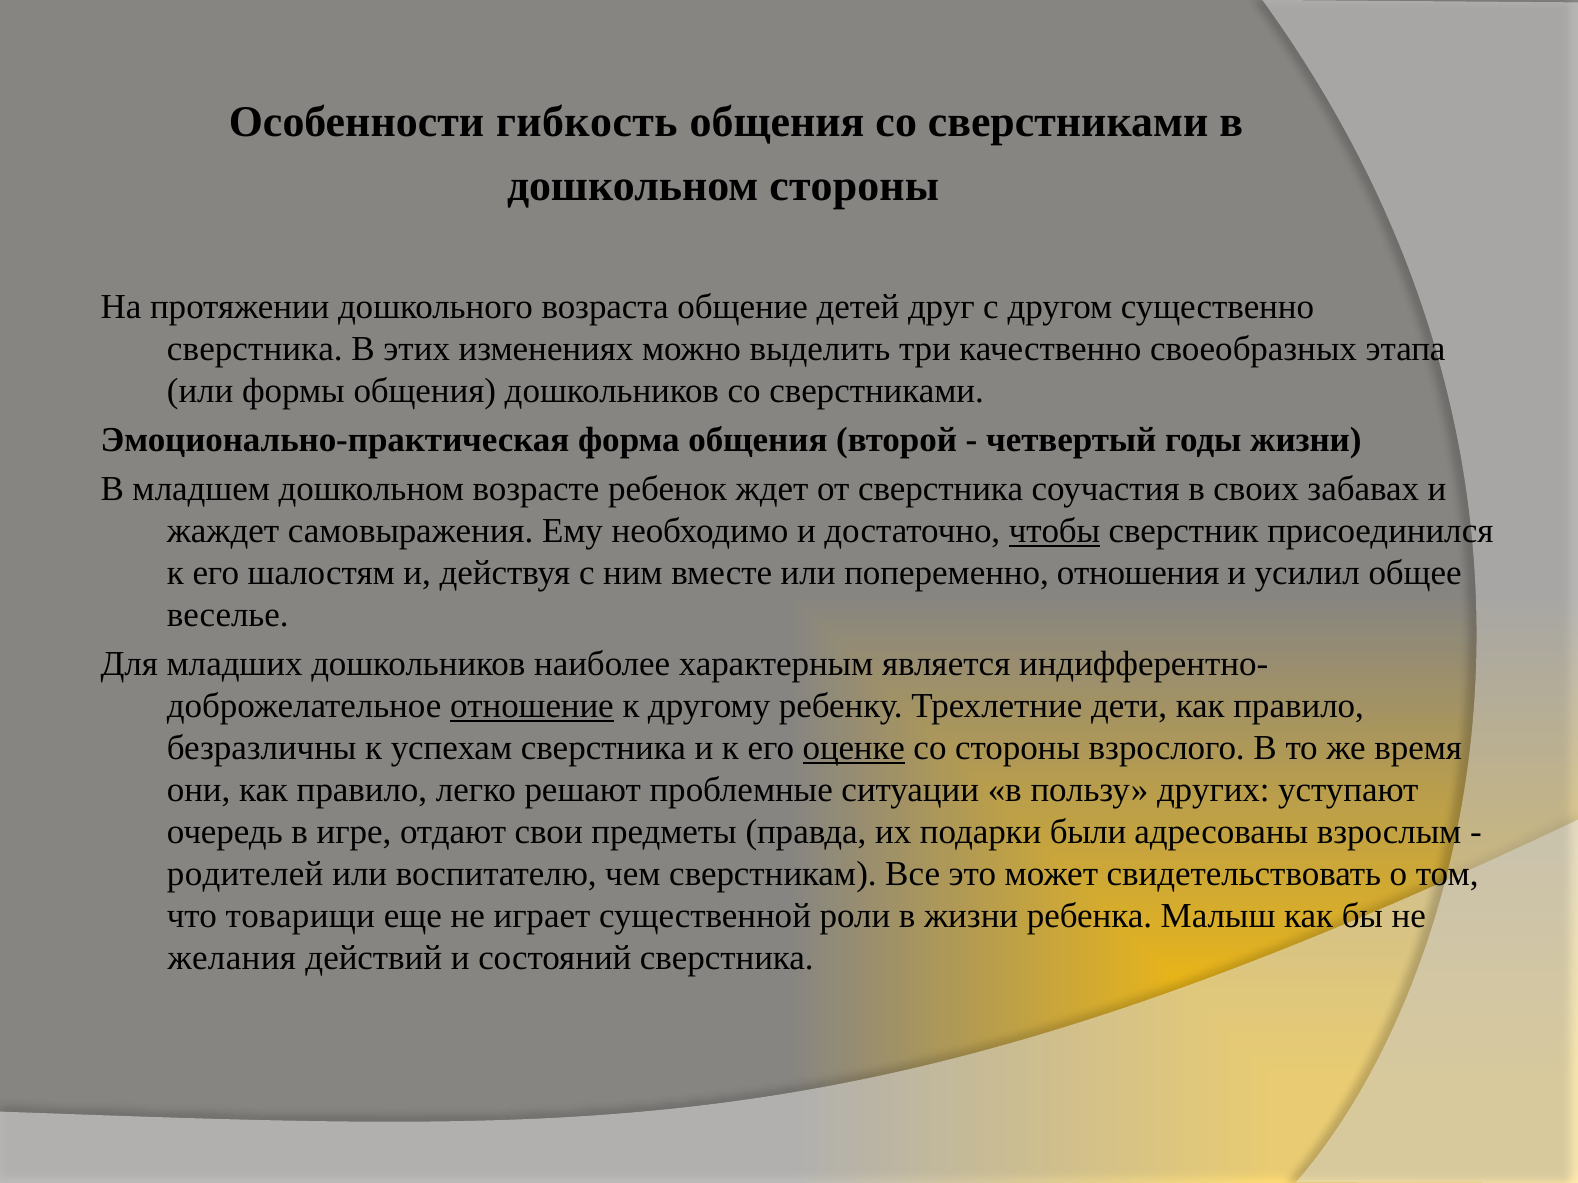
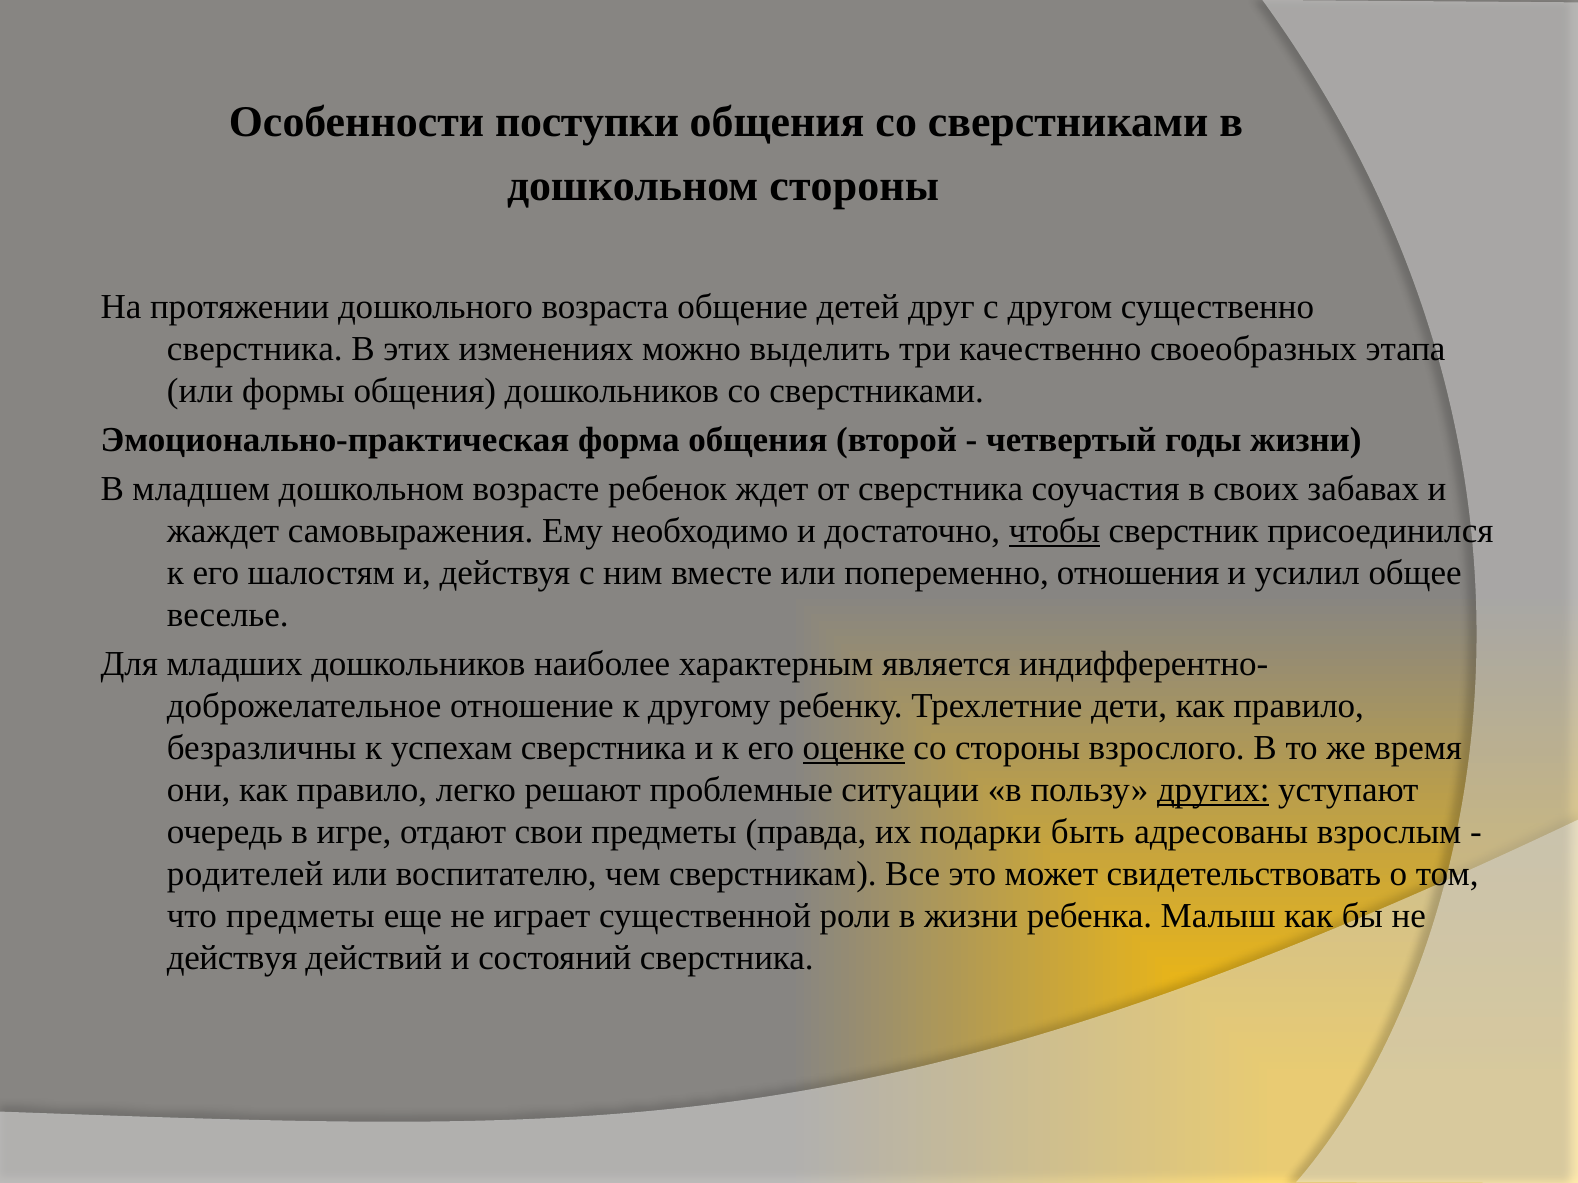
гибкость: гибкость -> поступки (587, 122)
отношение underline: present -> none (532, 706)
других underline: none -> present (1213, 790)
были: были -> быть (1088, 832)
что товарищи: товарищи -> предметы (300, 916)
желания: желания -> действуя (232, 958)
